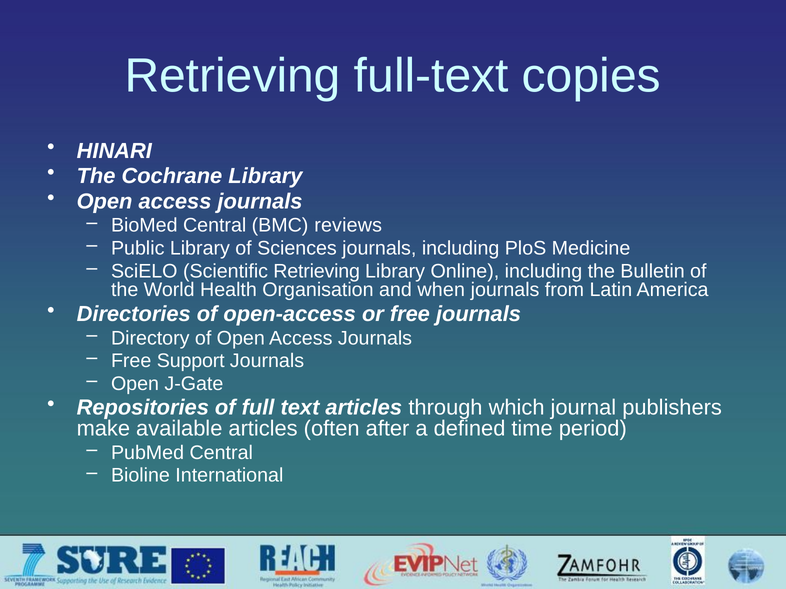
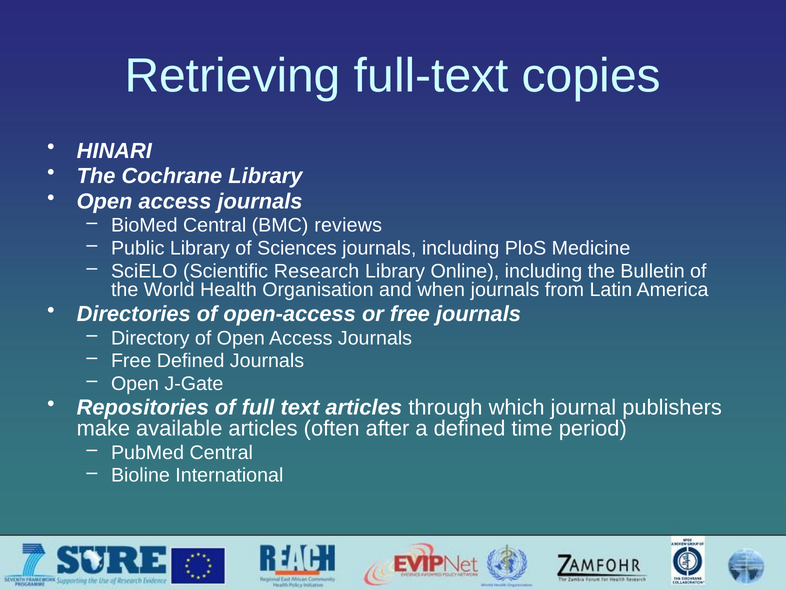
Scientific Retrieving: Retrieving -> Research (316, 271)
Free Support: Support -> Defined (191, 361)
